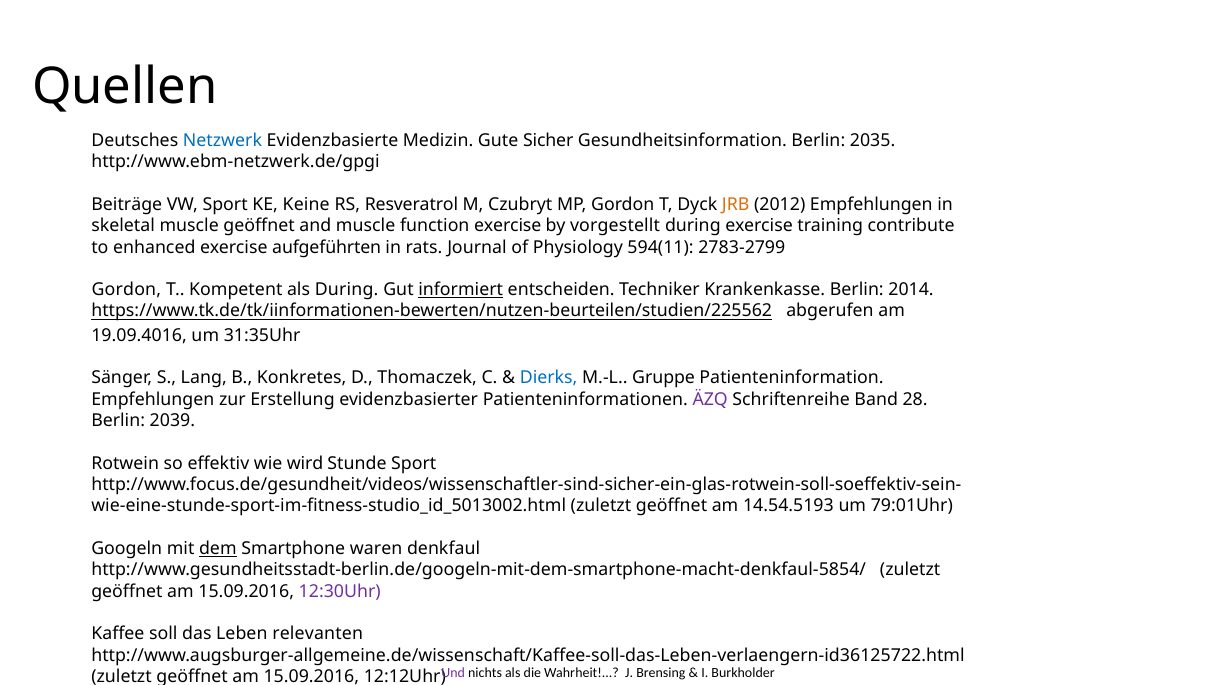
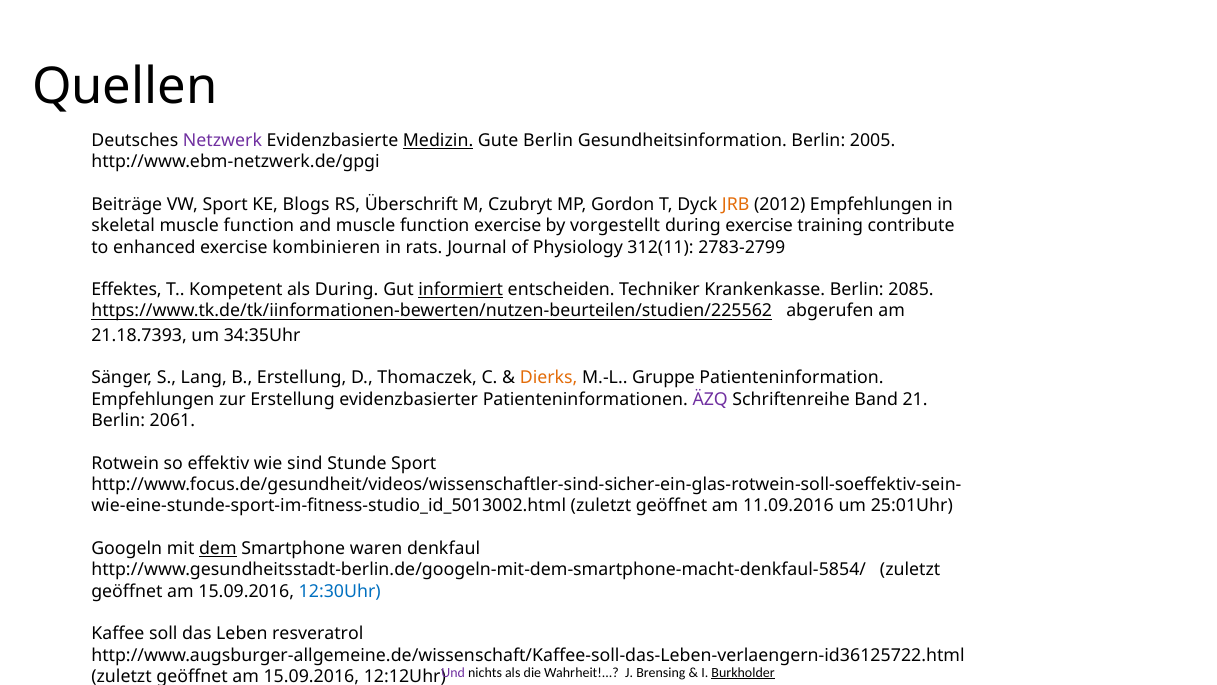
Netzwerk colour: blue -> purple (222, 140)
Medizin underline: none -> present (438, 140)
Gute Sicher: Sicher -> Berlin (548, 140)
2035: 2035 -> 2005 (873, 140)
Keine: Keine -> Blogs (306, 204)
Resveratrol: Resveratrol -> Überschrift (411, 204)
skeletal muscle geöffnet: geöffnet -> function (259, 226)
aufgeführten: aufgeführten -> kombinieren (326, 247)
594(11: 594(11 -> 312(11 (661, 247)
Gordon: Gordon -> Effektes (127, 290)
2014: 2014 -> 2085 (911, 290)
19.09.4016: 19.09.4016 -> 21.18.7393 (139, 335)
31:35Uhr: 31:35Uhr -> 34:35Uhr (262, 335)
B Konkretes: Konkretes -> Erstellung (302, 378)
Dierks colour: blue -> orange (549, 378)
28: 28 -> 21 (915, 399)
2039: 2039 -> 2061 (172, 420)
wird: wird -> sind (305, 463)
14.54.5193: 14.54.5193 -> 11.09.2016 (788, 506)
79:01Uhr: 79:01Uhr -> 25:01Uhr (912, 506)
12:30Uhr colour: purple -> blue (340, 591)
relevanten: relevanten -> resveratrol (318, 633)
Burkholder underline: none -> present (743, 672)
